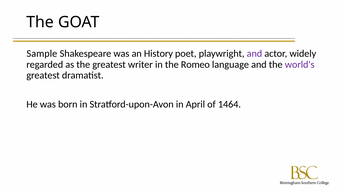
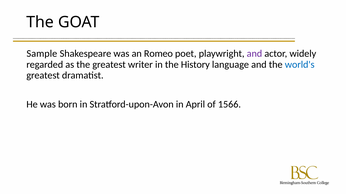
History: History -> Romeo (158, 54)
Romeo: Romeo -> History (195, 65)
world's colour: purple -> blue (300, 65)
1464: 1464 -> 1566 (229, 105)
